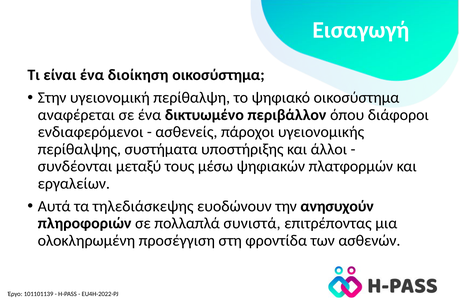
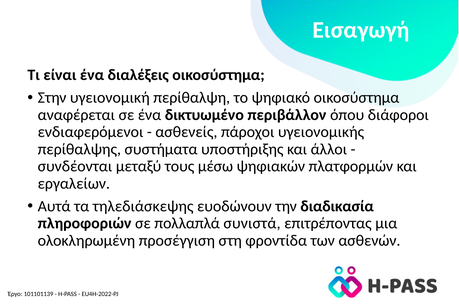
διοίκηση: διοίκηση -> διαλέξεις (138, 75)
ανησυχούν: ανησυχούν -> διαδικασία (337, 206)
